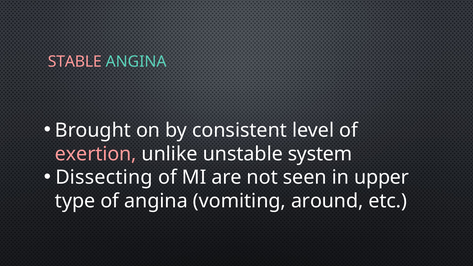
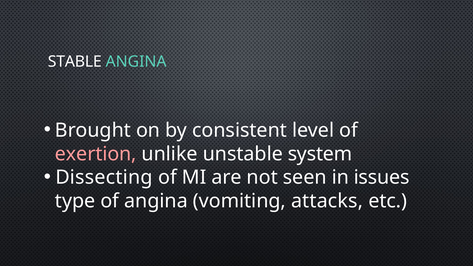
STABLE colour: pink -> white (75, 62)
upper: upper -> issues (382, 178)
around: around -> attacks (327, 201)
